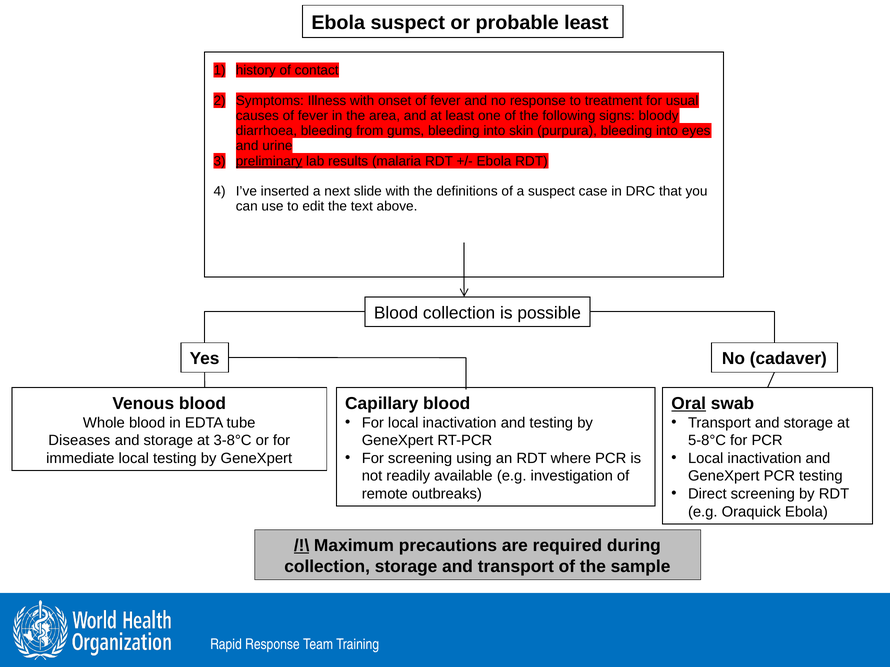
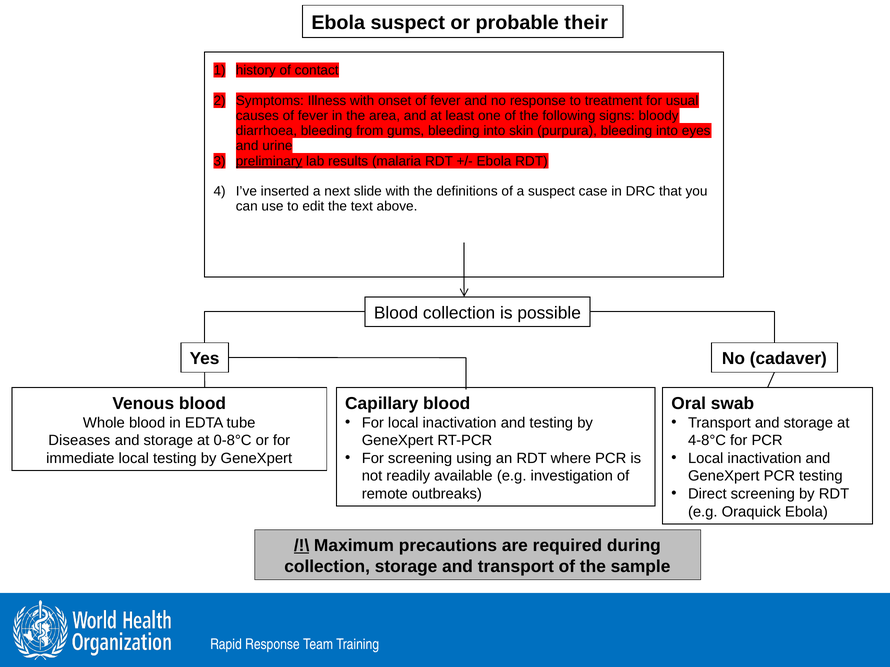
probable least: least -> their (586, 23)
Oral underline: present -> none (689, 404)
3-8°C: 3-8°C -> 0-8°C (233, 441)
5-8°C: 5-8°C -> 4-8°C (707, 441)
